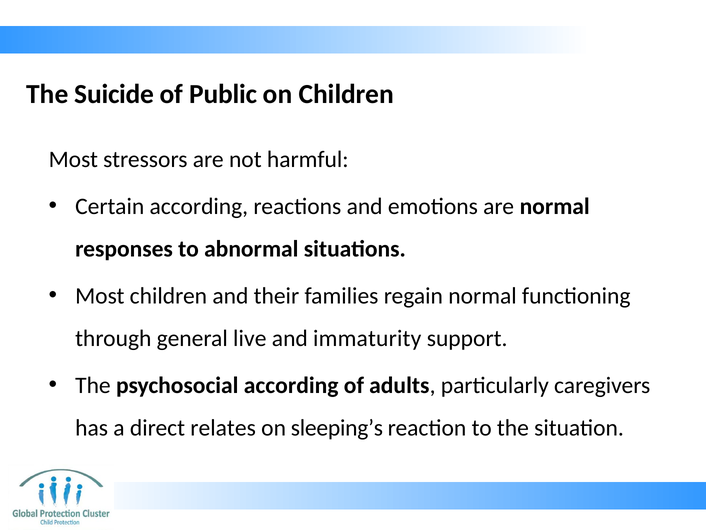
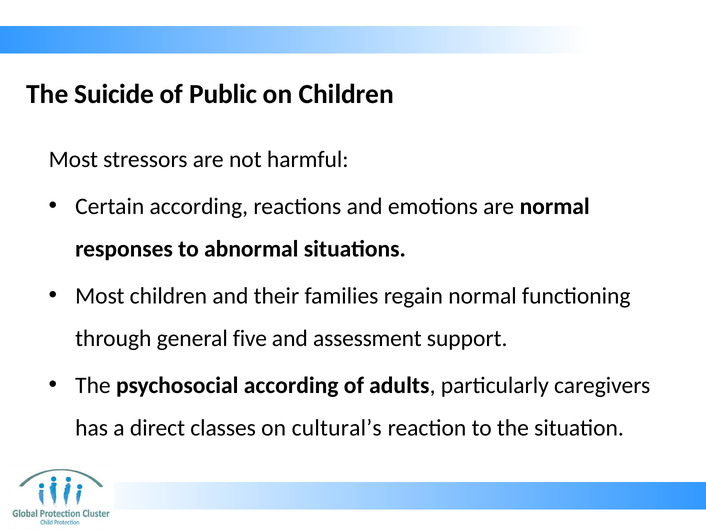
live: live -> five (250, 338)
immaturity: immaturity -> assessment (367, 338)
relates: relates -> classes (223, 427)
sleeping’s: sleeping’s -> cultural’s (337, 427)
